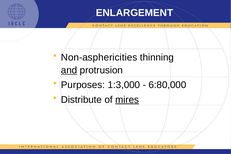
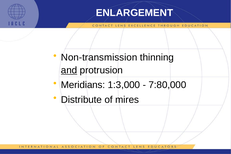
Non-asphericities: Non-asphericities -> Non-transmission (99, 57)
Purposes: Purposes -> Meridians (83, 85)
6:80,000: 6:80,000 -> 7:80,000 (167, 85)
mires underline: present -> none (127, 100)
